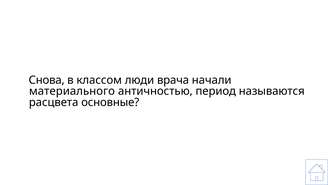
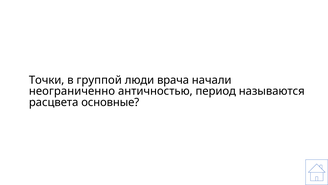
Снова: Снова -> Точки (47, 80)
классом: классом -> группой (99, 80)
материального: материального -> неограниченно (72, 91)
